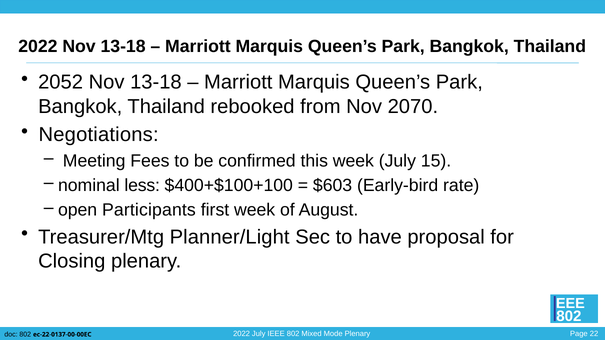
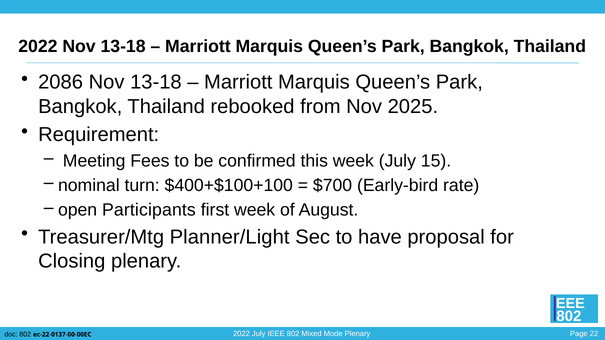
2052: 2052 -> 2086 (61, 82)
2070: 2070 -> 2025 (413, 107)
Negotiations: Negotiations -> Requirement (99, 135)
less: less -> turn (142, 186)
$603: $603 -> $700 (333, 186)
